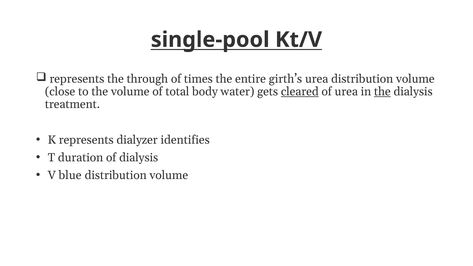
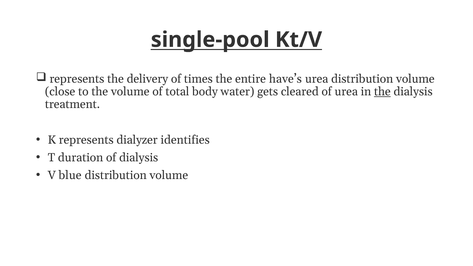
through: through -> delivery (147, 79)
girth’s: girth’s -> have’s (285, 79)
cleared underline: present -> none (300, 92)
